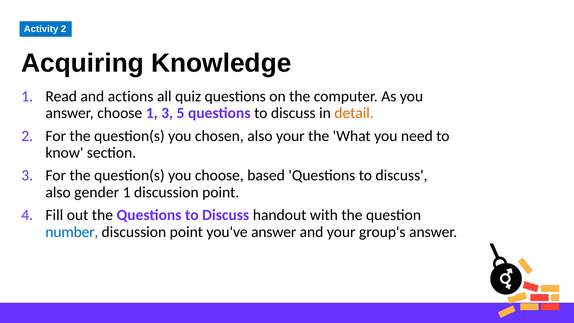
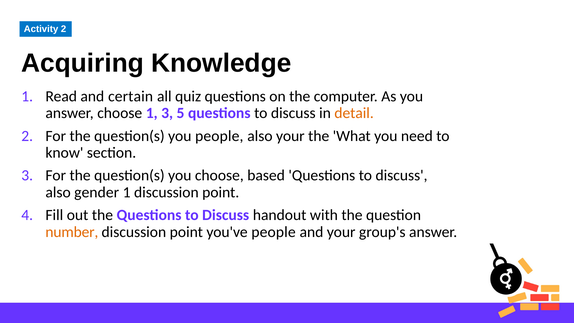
actions: actions -> certain (131, 96)
you chosen: chosen -> people (219, 136)
number colour: blue -> orange (72, 232)
you've answer: answer -> people (274, 232)
